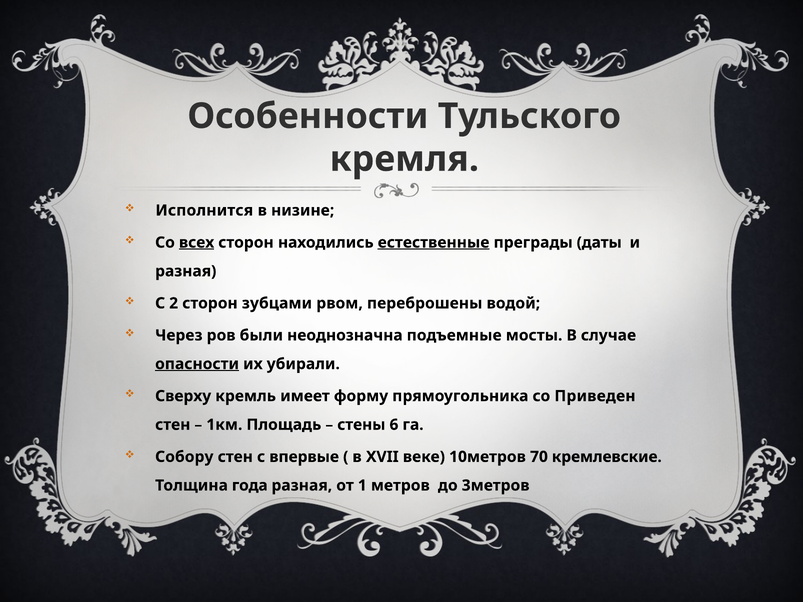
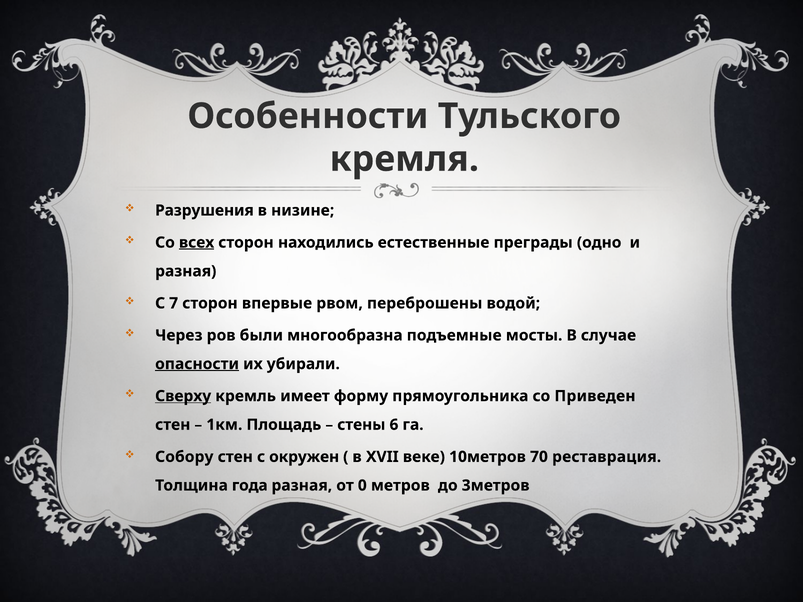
Исполнится: Исполнится -> Разрушения (204, 211)
естественные underline: present -> none (434, 243)
даты: даты -> одно (599, 243)
2: 2 -> 7 (174, 303)
зубцами: зубцами -> впервые (277, 303)
неоднозначна: неоднозначна -> многообразна (345, 335)
Сверху underline: none -> present (183, 396)
впервые: впервые -> окружен (304, 457)
кремлевские: кремлевские -> реставрация (607, 457)
1: 1 -> 0 (362, 486)
